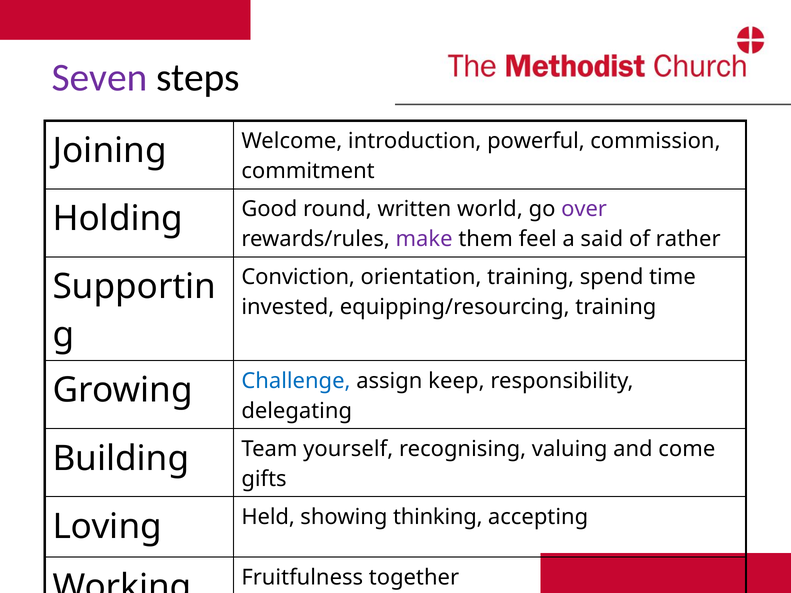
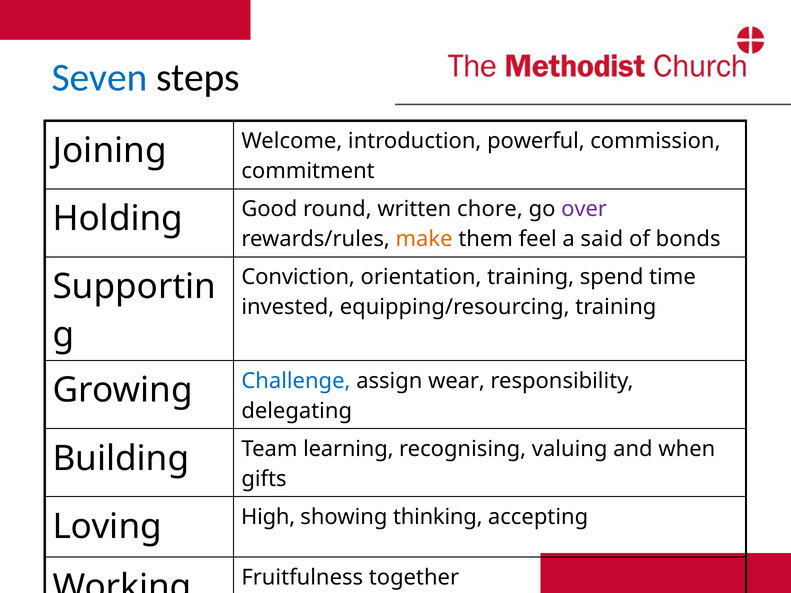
Seven colour: purple -> blue (100, 78)
world: world -> chore (490, 209)
make colour: purple -> orange (424, 239)
rather: rather -> bonds (688, 239)
keep: keep -> wear (457, 381)
yourself: yourself -> learning (348, 449)
come: come -> when (687, 449)
Held: Held -> High (268, 517)
